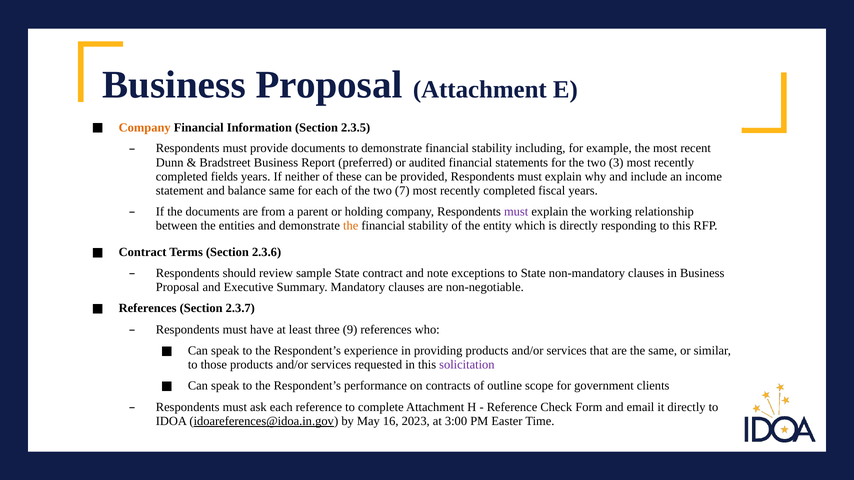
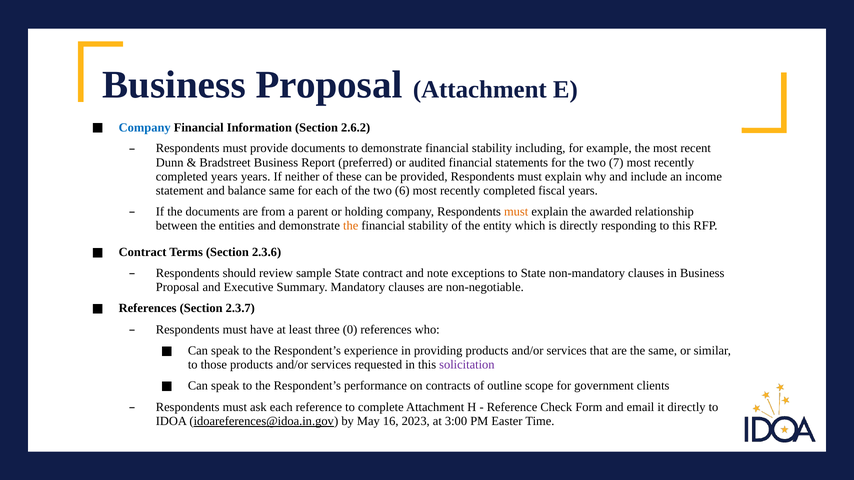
Company colour: orange -> blue (145, 128)
2.3.5: 2.3.5 -> 2.6.2 (356, 128)
3: 3 -> 7 (616, 163)
completed fields: fields -> years (224, 177)
7: 7 -> 6 (402, 191)
must colour: purple -> orange (516, 212)
working: working -> awarded (611, 212)
9: 9 -> 0 (350, 330)
